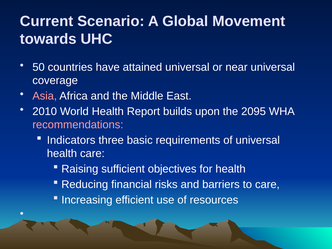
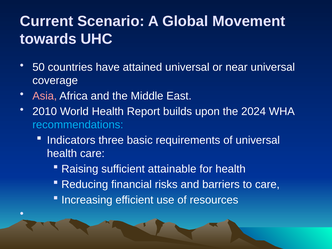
2095: 2095 -> 2024 (254, 111)
recommendations colour: pink -> light blue (78, 125)
objectives: objectives -> attainable (172, 169)
